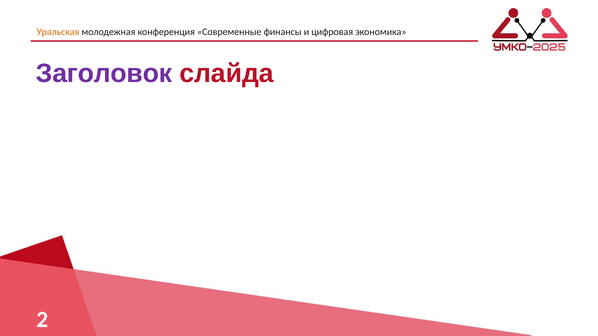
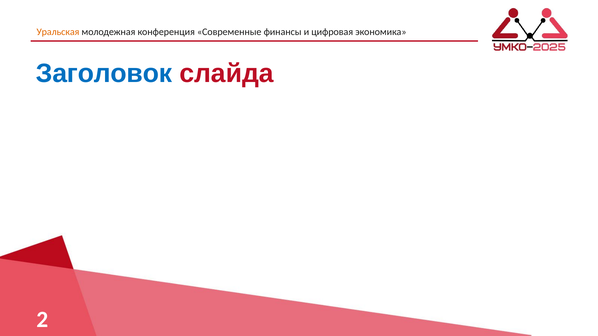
Заголовок colour: purple -> blue (104, 73)
